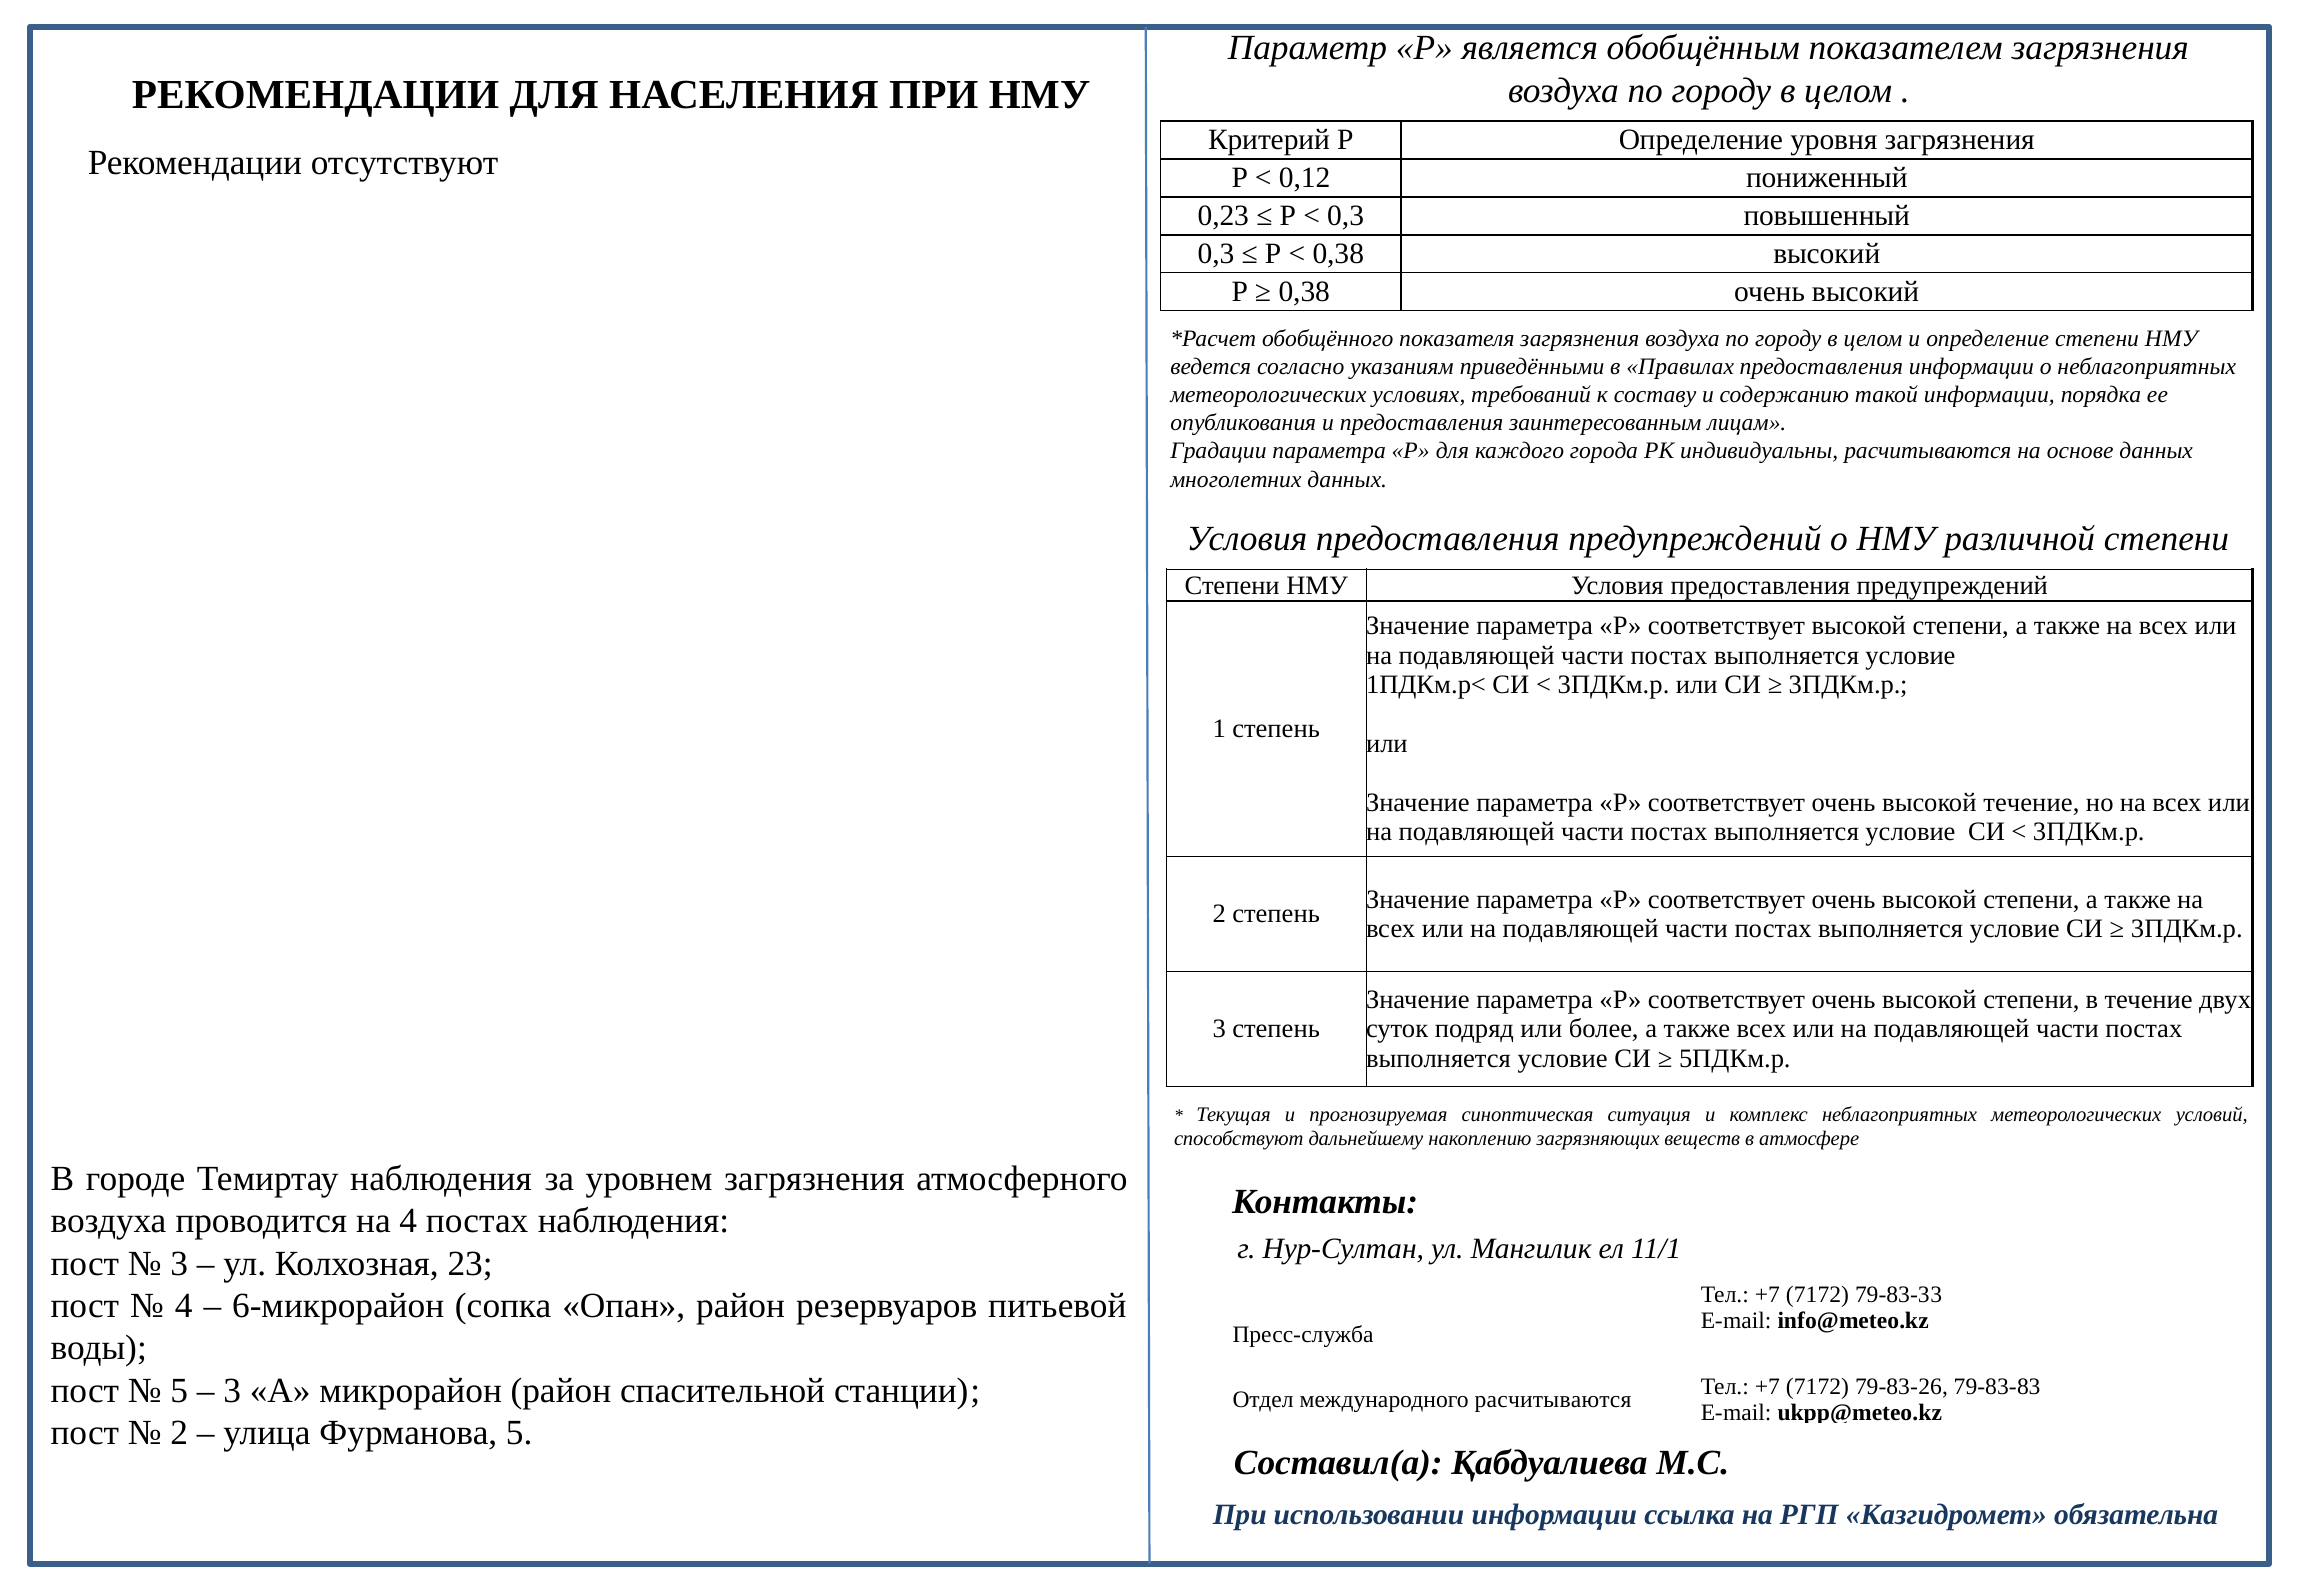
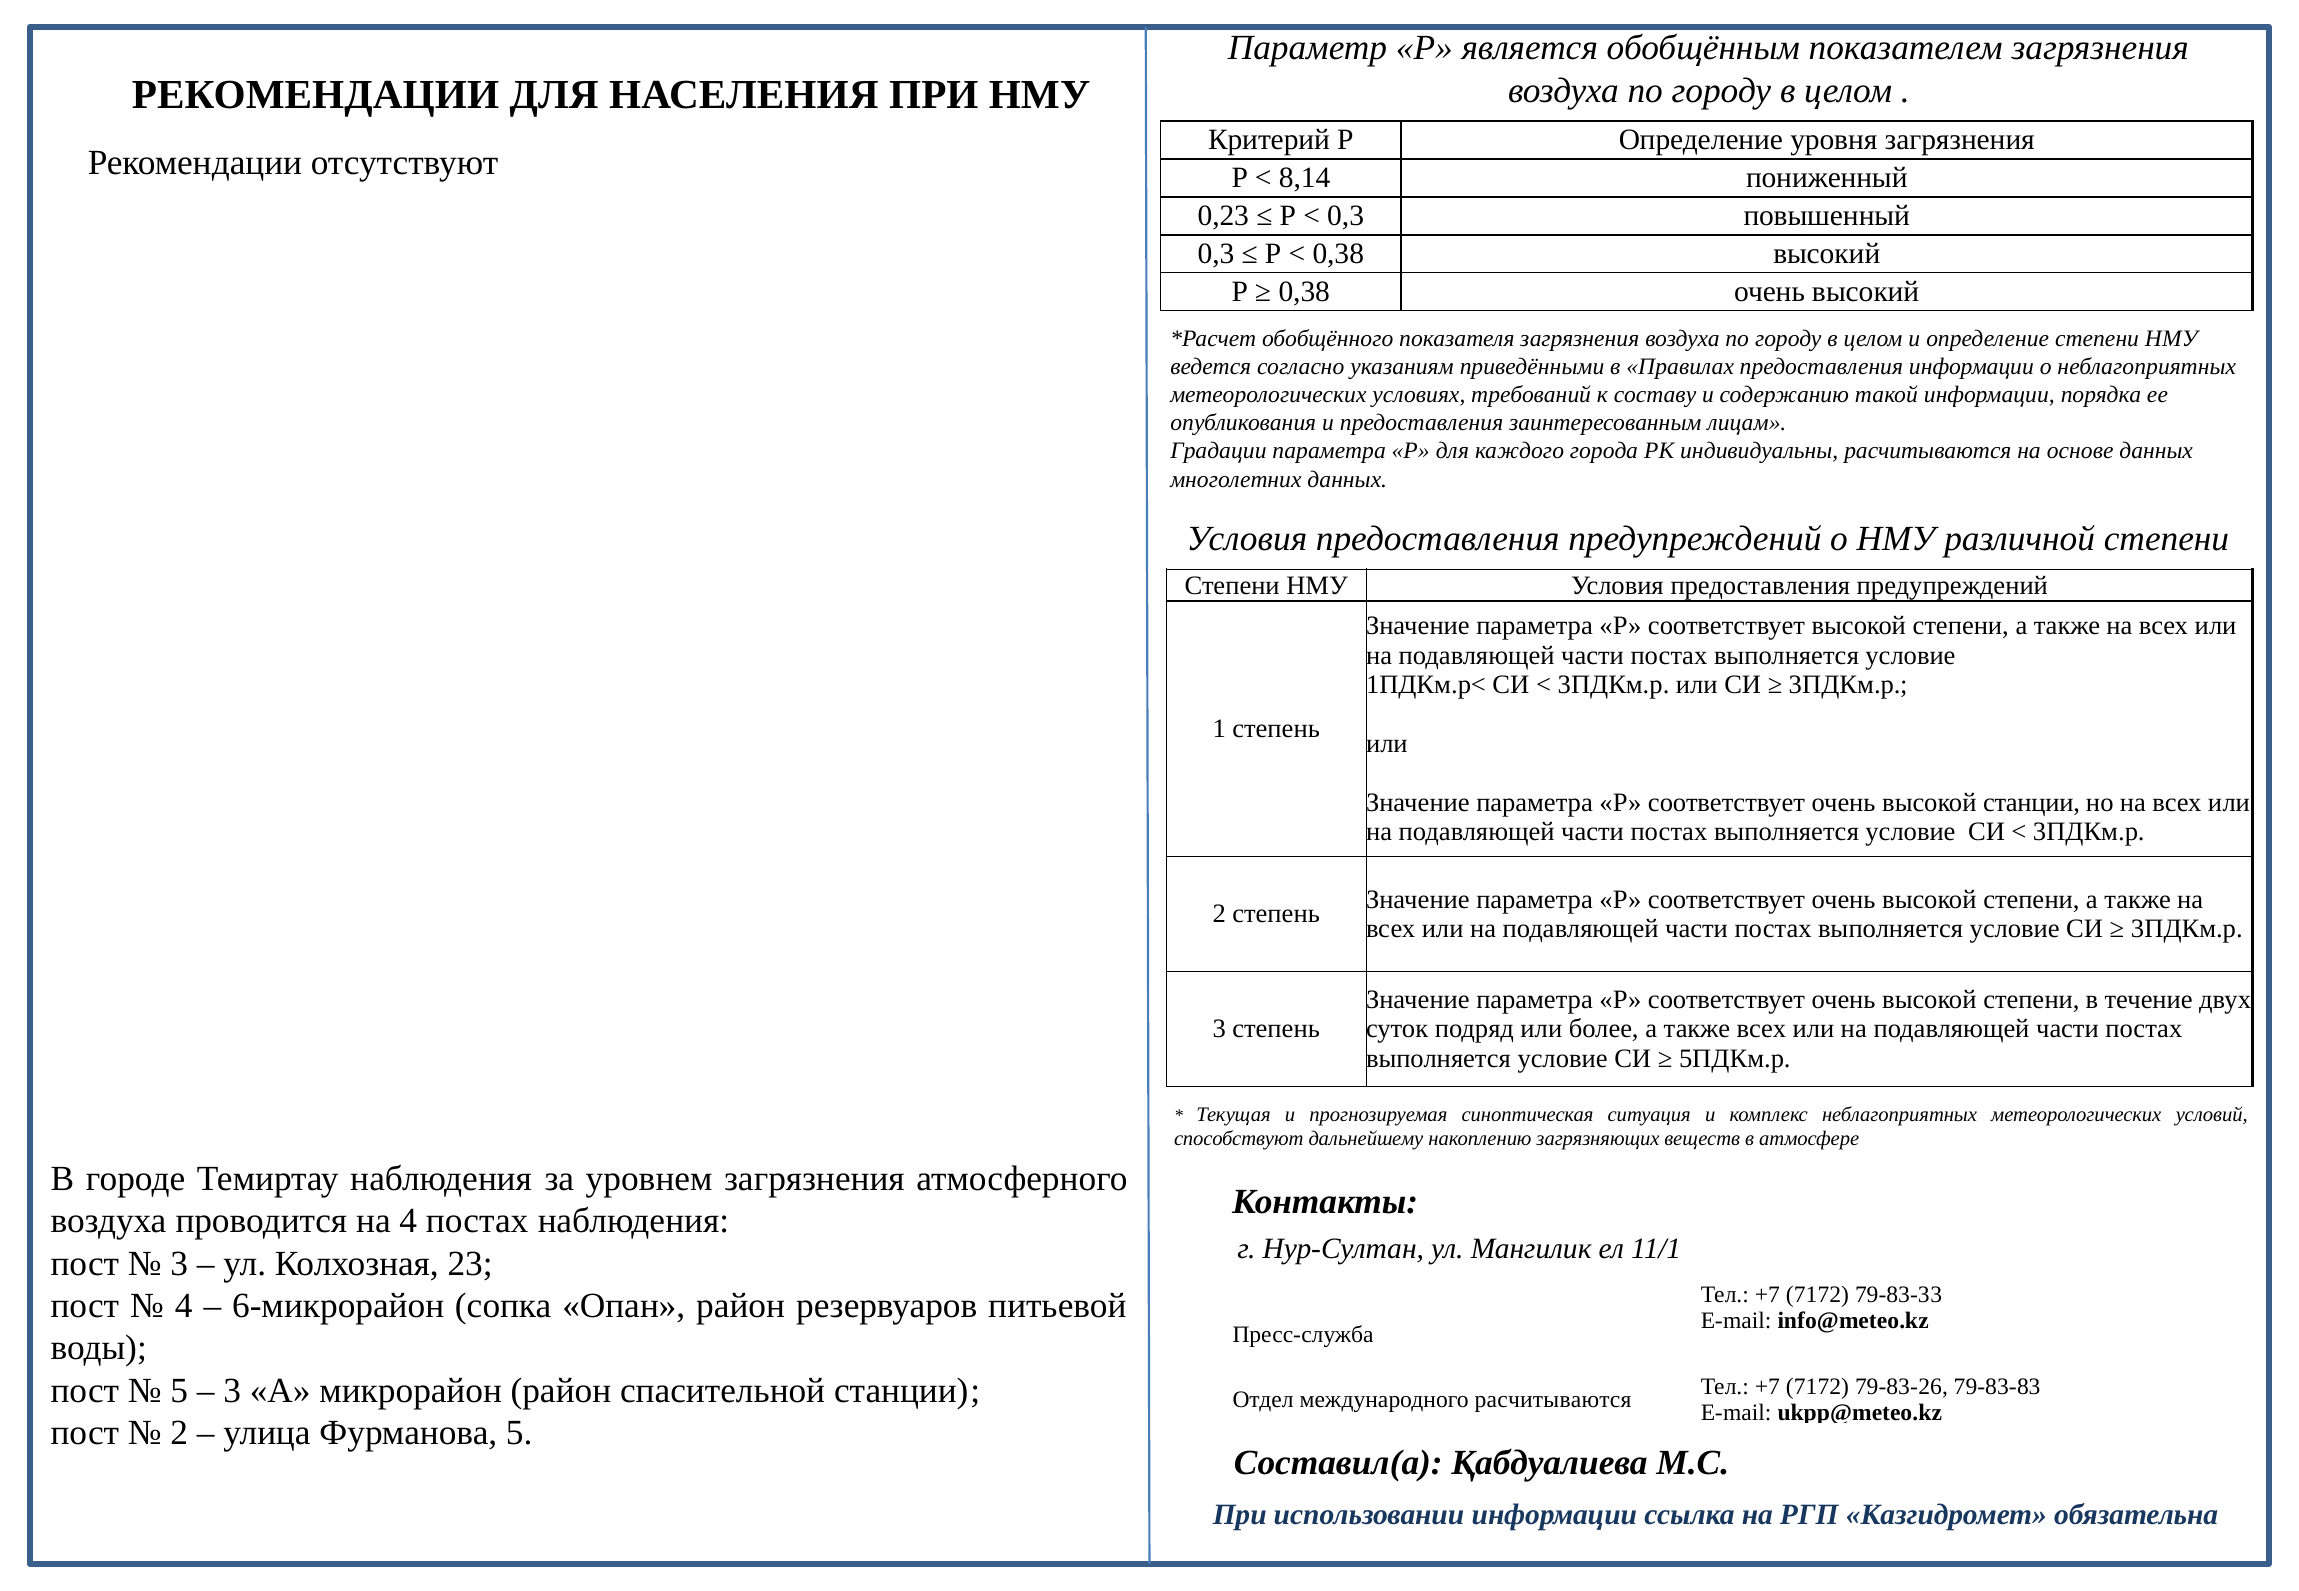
0,12: 0,12 -> 8,14 (1305, 178)
высокой течение: течение -> станции (2032, 803)
